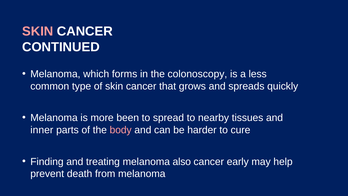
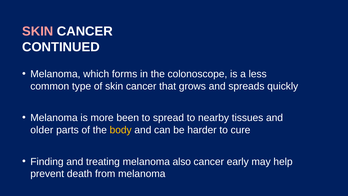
colonoscopy: colonoscopy -> colonoscope (197, 74)
inner: inner -> older (42, 130)
body colour: pink -> yellow (121, 130)
